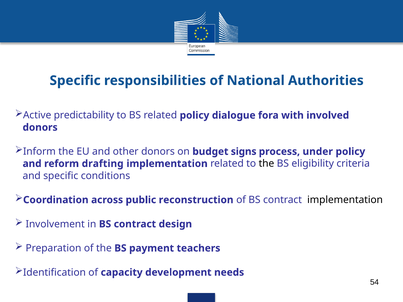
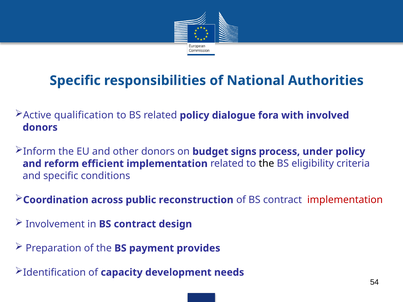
predictability: predictability -> qualification (84, 115)
drafting: drafting -> efficient (103, 164)
implementation colour: black -> red (345, 200)
teachers: teachers -> provides (198, 248)
